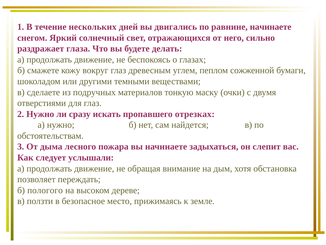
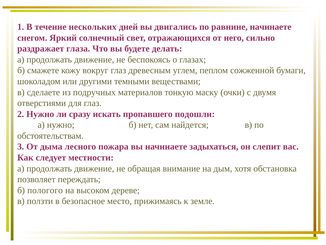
отрезках: отрезках -> подошли (195, 114)
услышали: услышали -> местности (91, 157)
